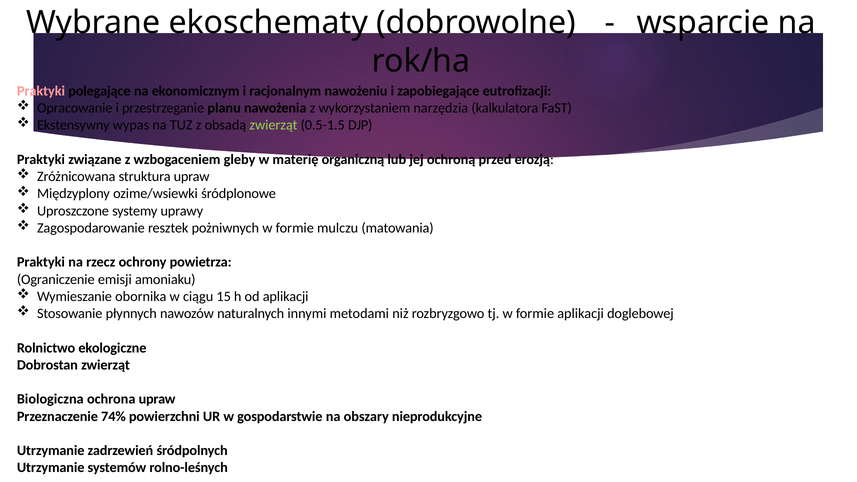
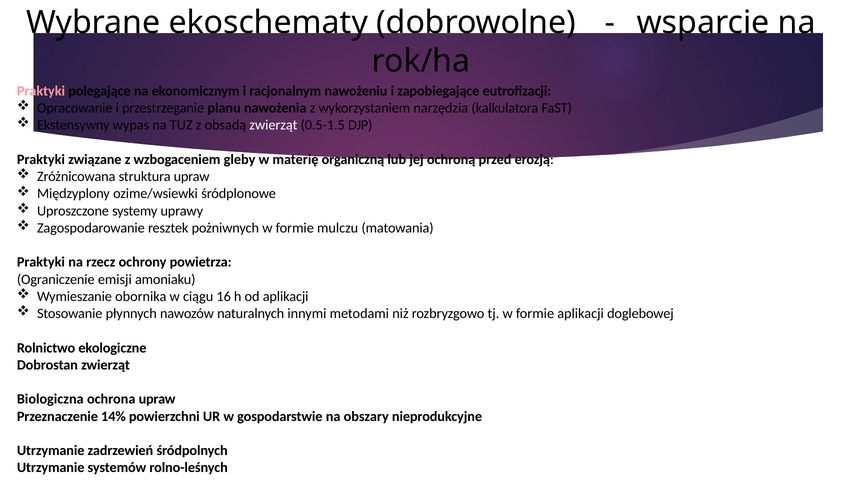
zwierząt colour: light green -> white (273, 125)
15: 15 -> 16 (224, 296)
74%: 74% -> 14% (114, 416)
